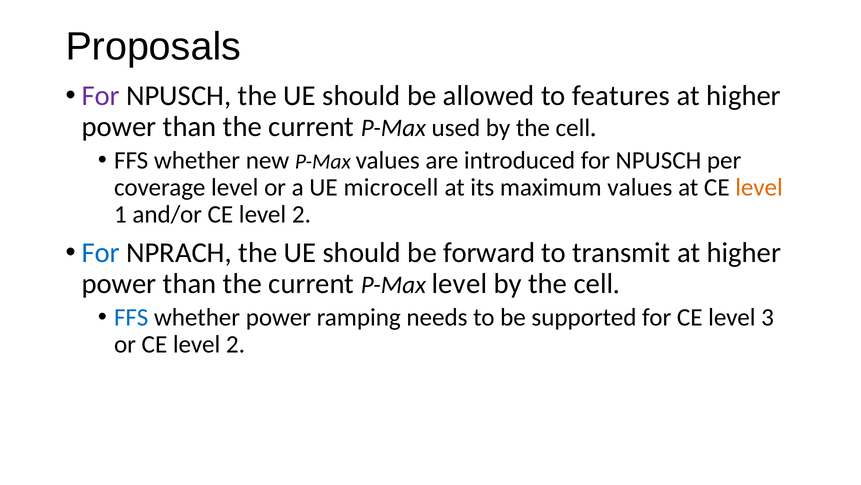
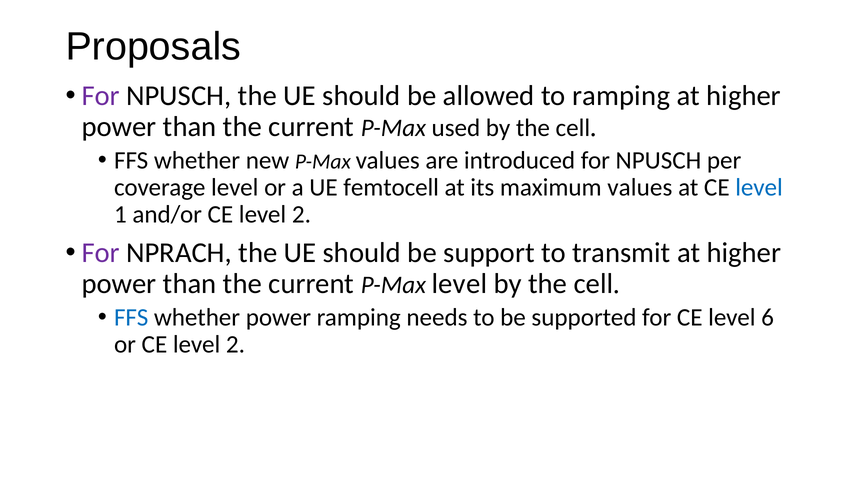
to features: features -> ramping (621, 96)
microcell: microcell -> femtocell (391, 187)
level colour: orange -> blue (759, 187)
For colour: blue -> purple (101, 252)
forward: forward -> support (489, 252)
3: 3 -> 6 (768, 317)
